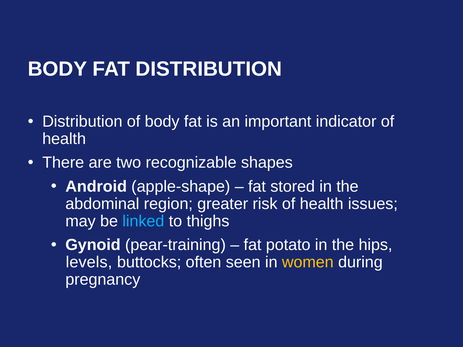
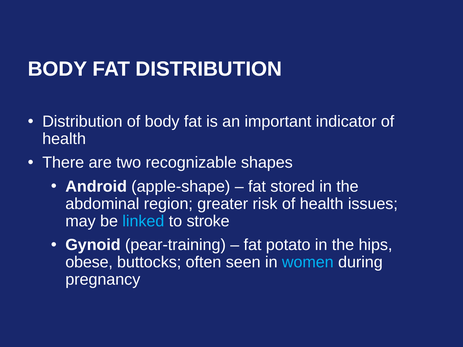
thighs: thighs -> stroke (208, 221)
levels: levels -> obese (89, 262)
women colour: yellow -> light blue (308, 262)
